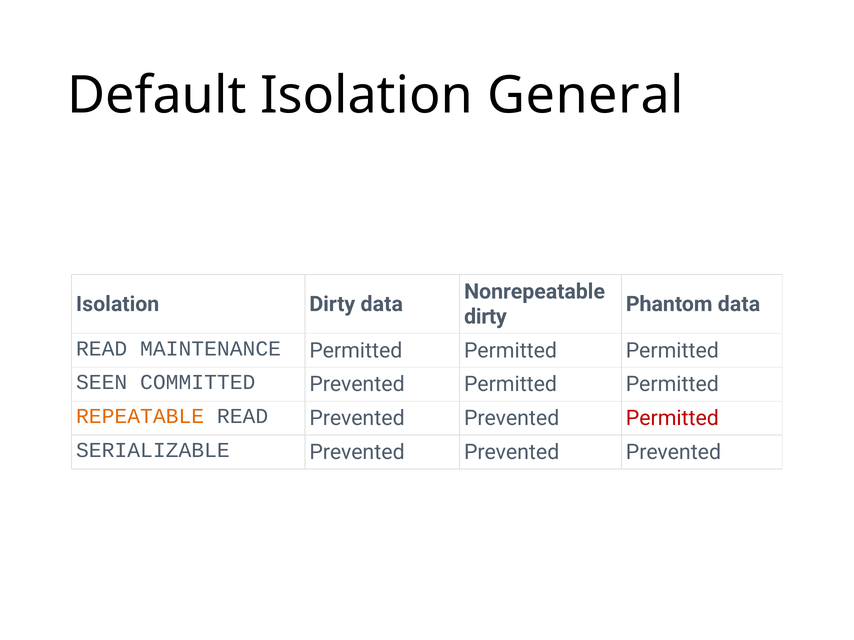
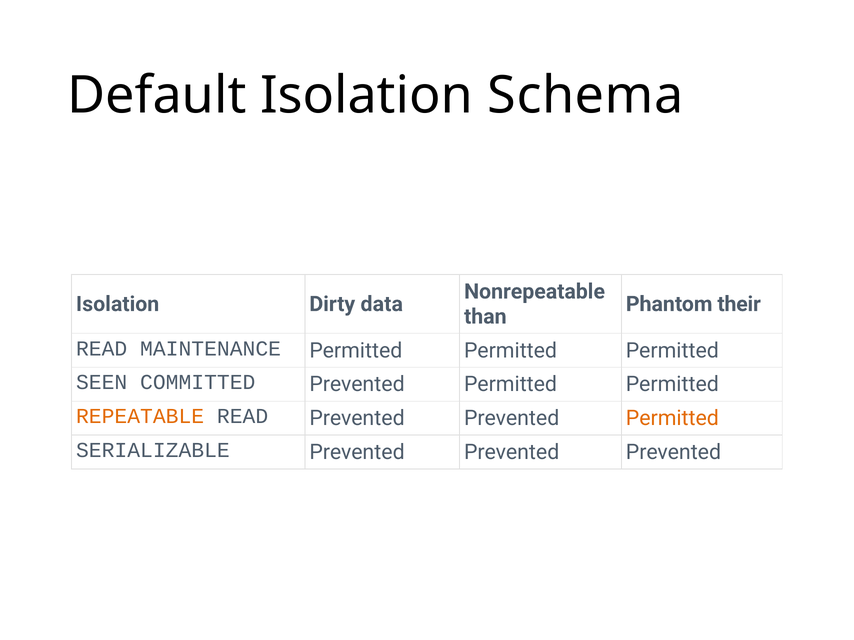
General: General -> Schema (586, 96)
Phantom data: data -> their (739, 304)
dirty: dirty -> than (485, 317)
Permitted colour: red -> orange (672, 419)
